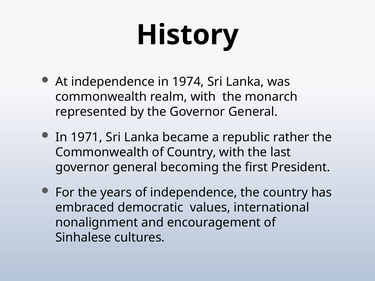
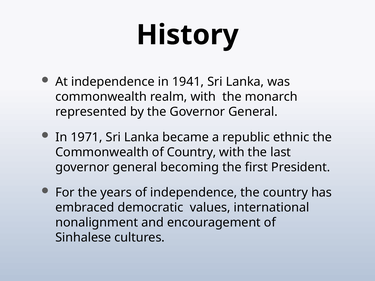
1974: 1974 -> 1941 (188, 82)
rather: rather -> ethnic (291, 137)
